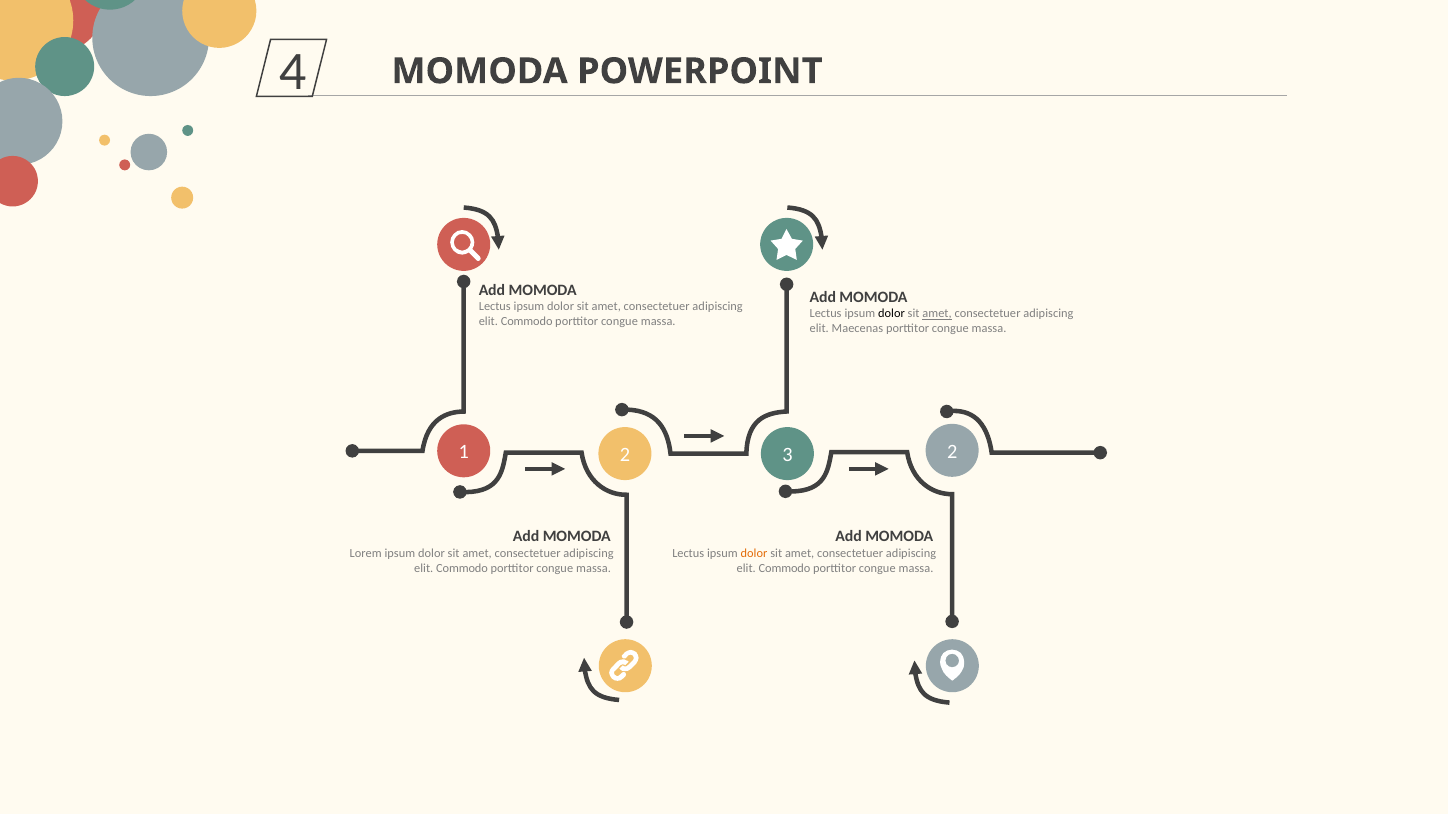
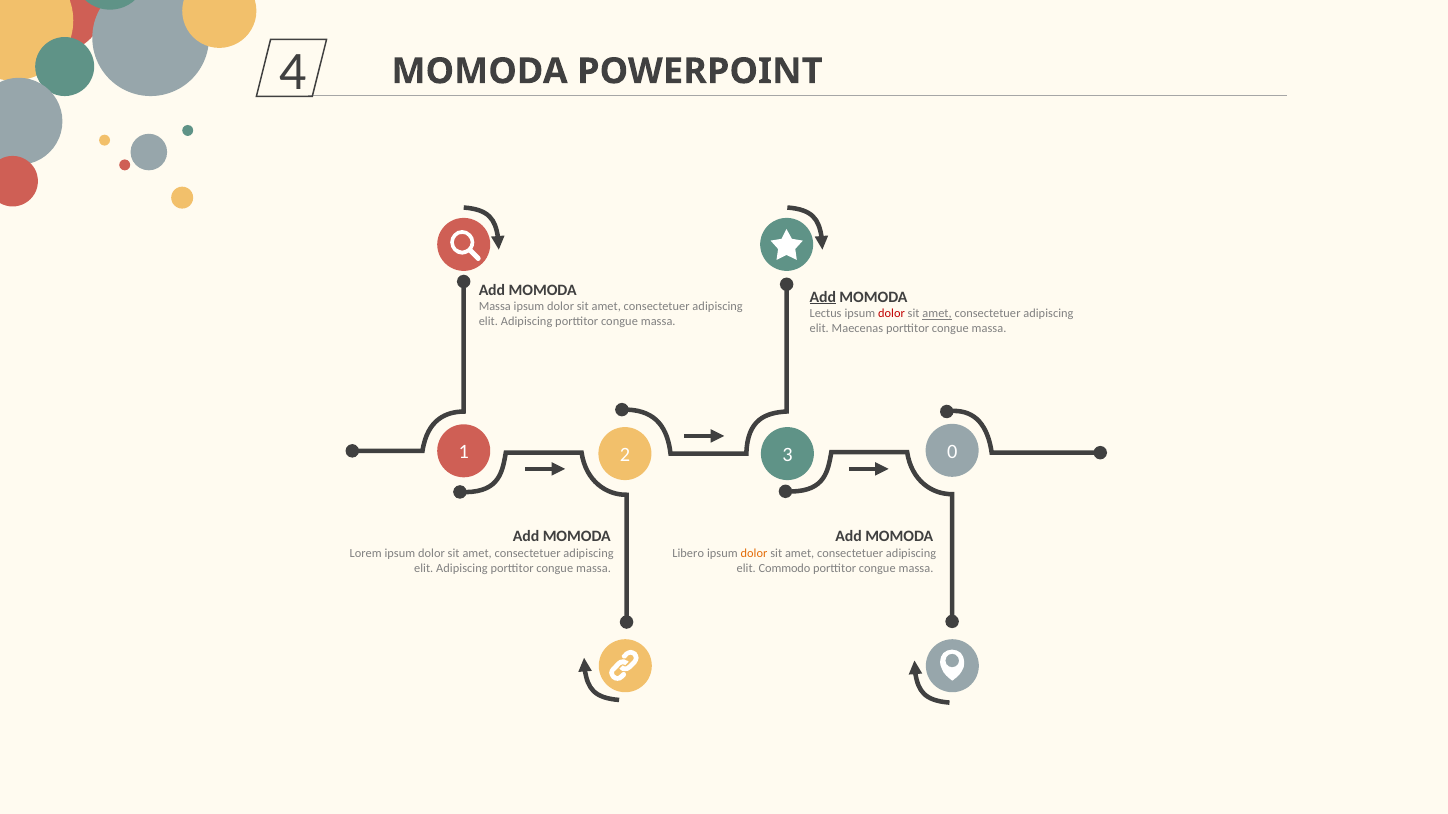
Add underline: none -> present (823, 297)
Lectus: Lectus -> Massa (495, 307)
dolor colour: black -> red (891, 314)
Commodo: Commodo -> Adipiscing (527, 322)
3 2: 2 -> 0 (952, 452)
Lectus: Lectus -> Libero (688, 553)
Commodo: Commodo -> Adipiscing (462, 568)
